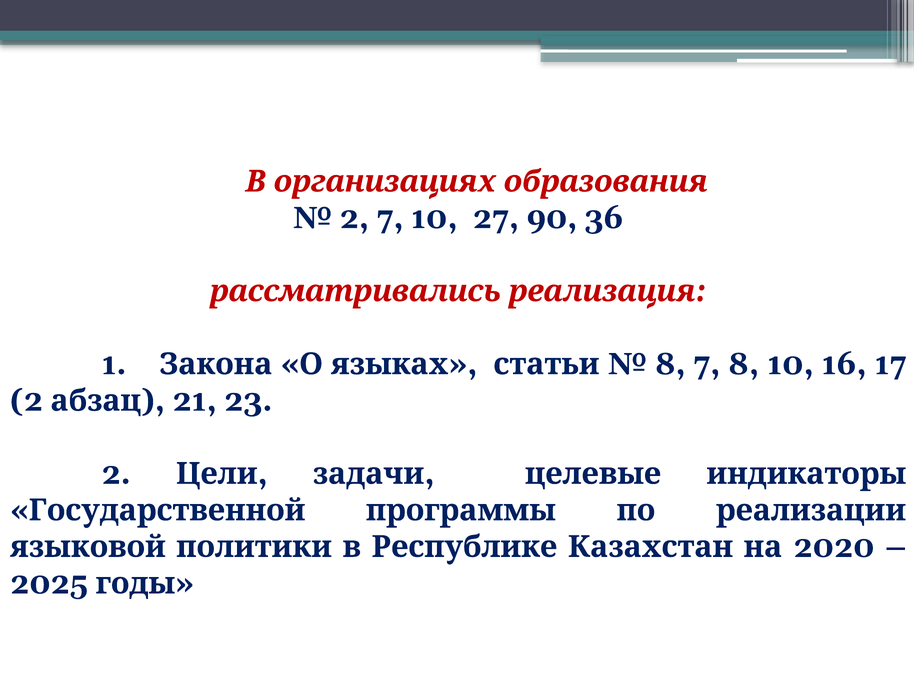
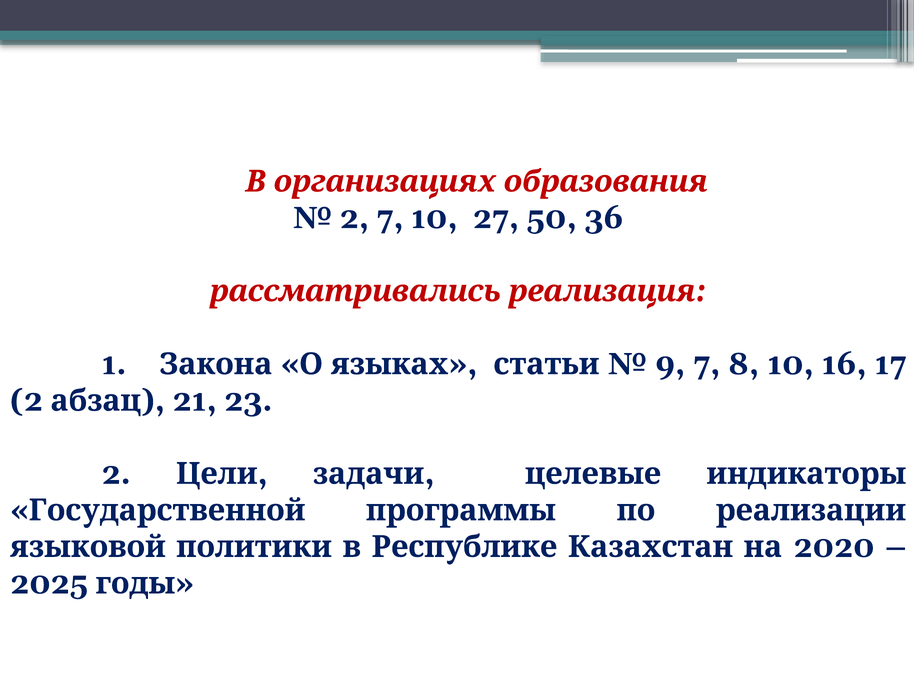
90: 90 -> 50 (552, 218)
8: 8 -> 9 (670, 364)
